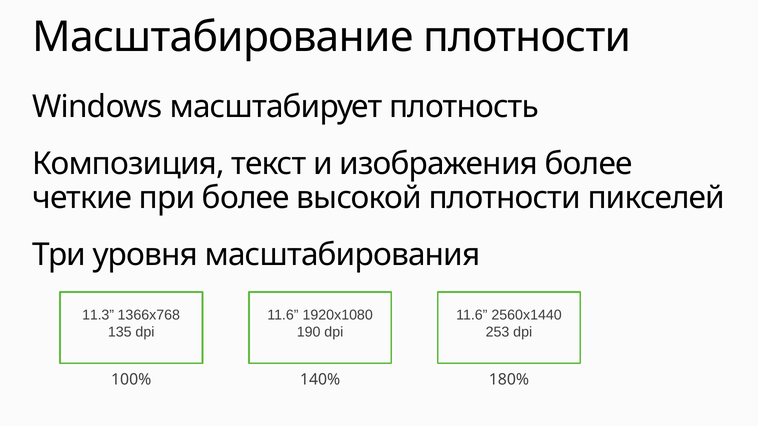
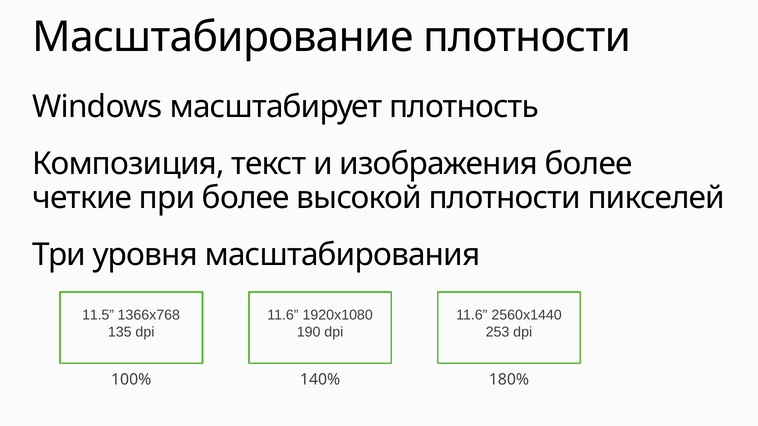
11.3: 11.3 -> 11.5 (98, 315)
